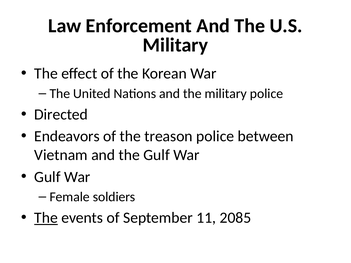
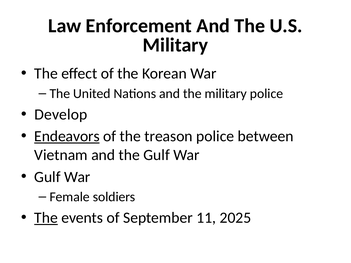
Directed: Directed -> Develop (61, 115)
Endeavors underline: none -> present (67, 136)
2085: 2085 -> 2025 (235, 218)
